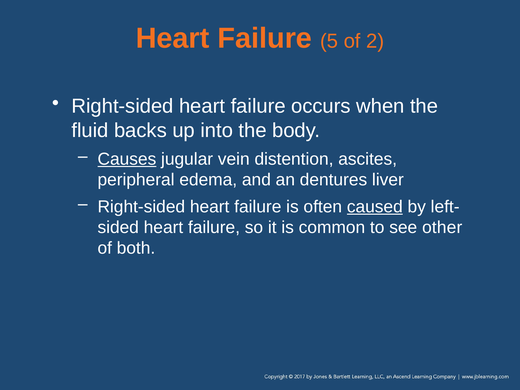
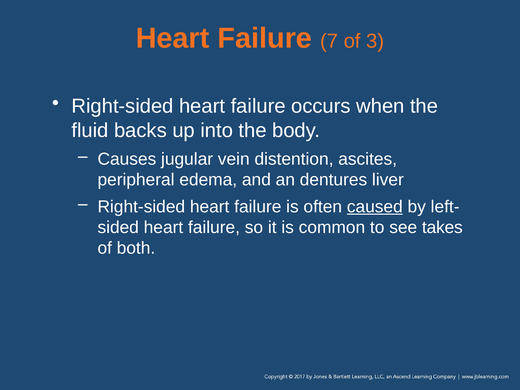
5: 5 -> 7 (329, 41)
2: 2 -> 3 (375, 41)
Causes underline: present -> none (127, 159)
other: other -> takes (442, 227)
